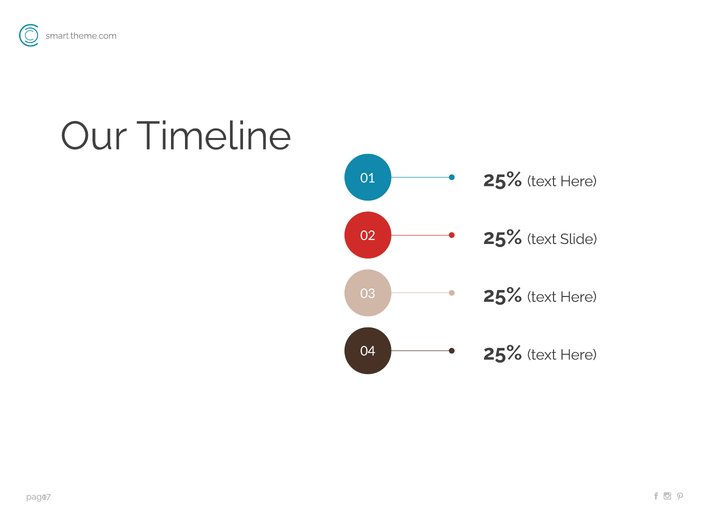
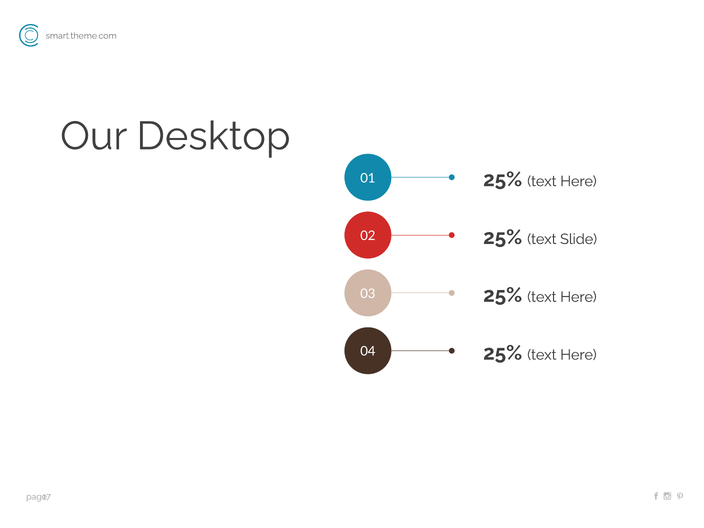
Timeline: Timeline -> Desktop (214, 136)
